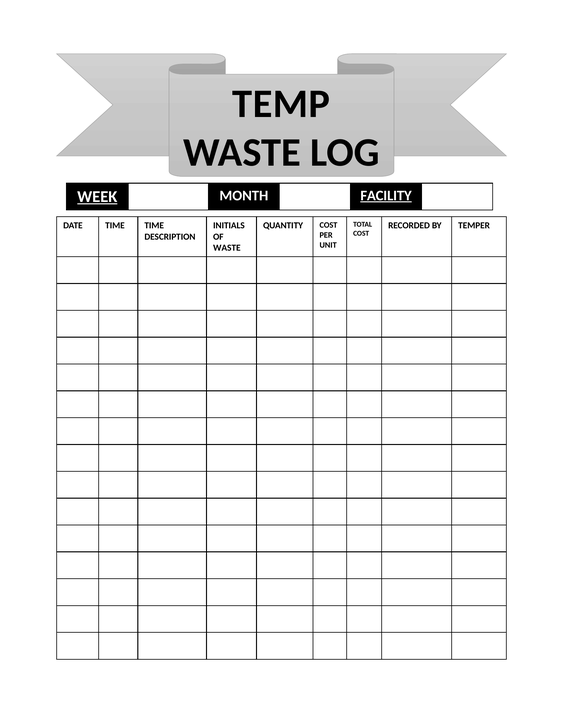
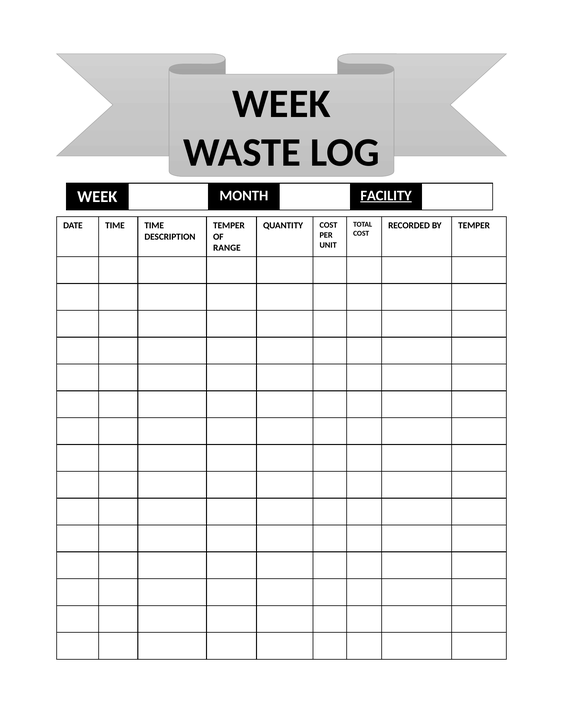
TEMP: TEMP -> WEEK (281, 104)
WEEK underline: present -> none (97, 197)
INITIALS: INITIALS -> TEMPER (229, 226)
WASTE: WASTE -> RANGE (227, 248)
